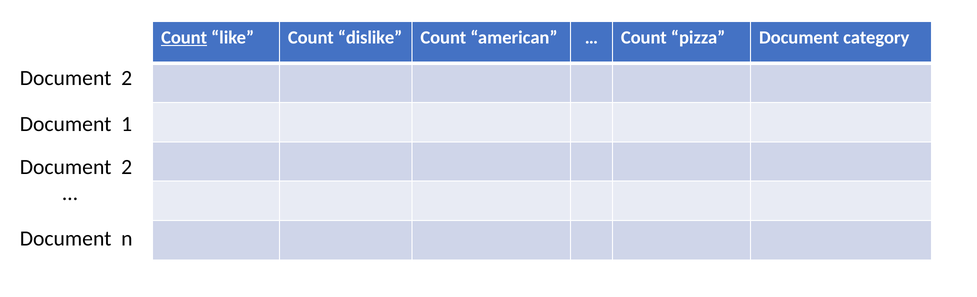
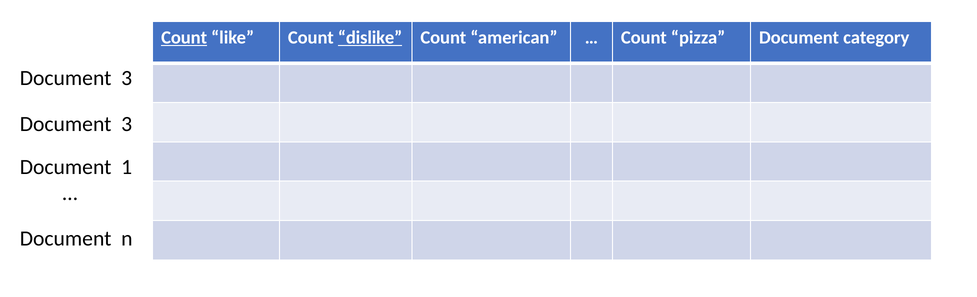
dislike underline: none -> present (370, 37)
2: 2 -> 3 (127, 78)
1: 1 -> 3 (127, 124)
2: 2 -> 1 (127, 167)
